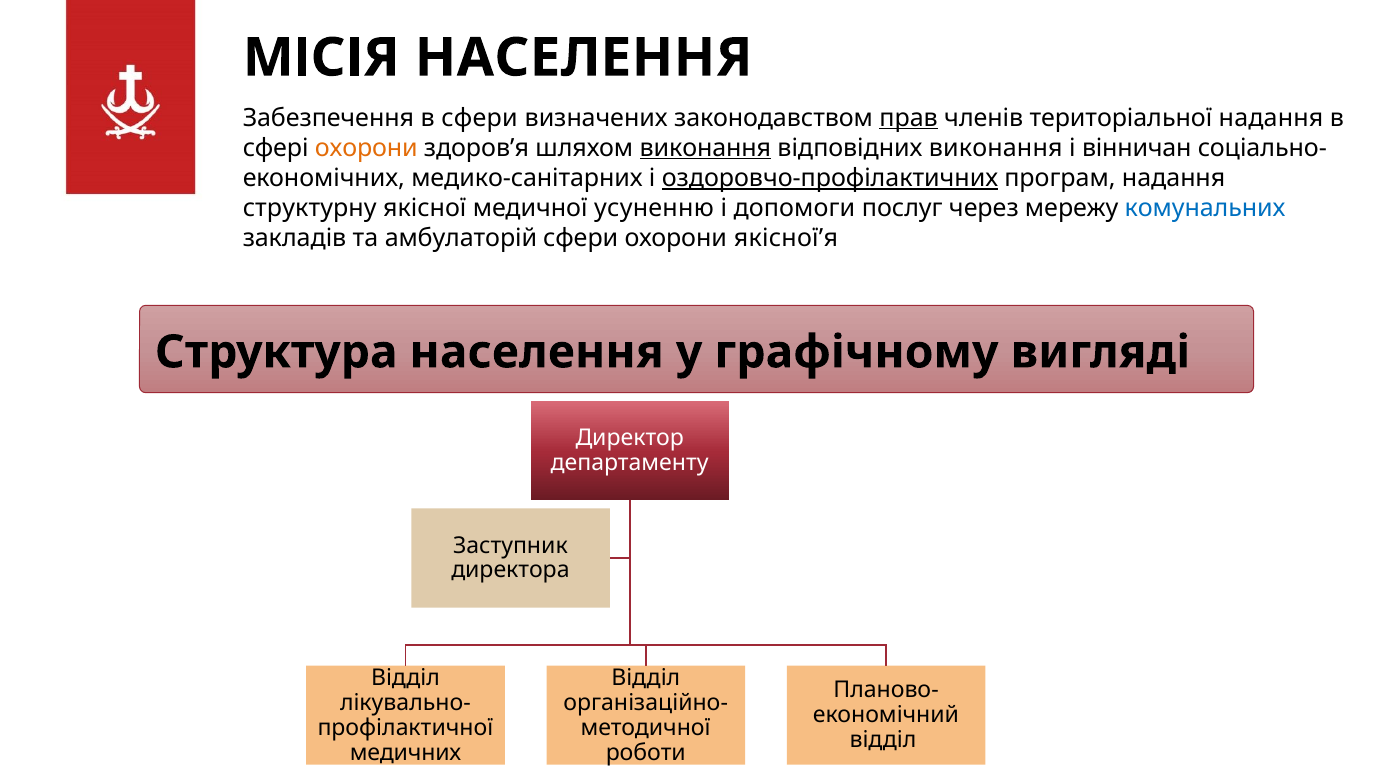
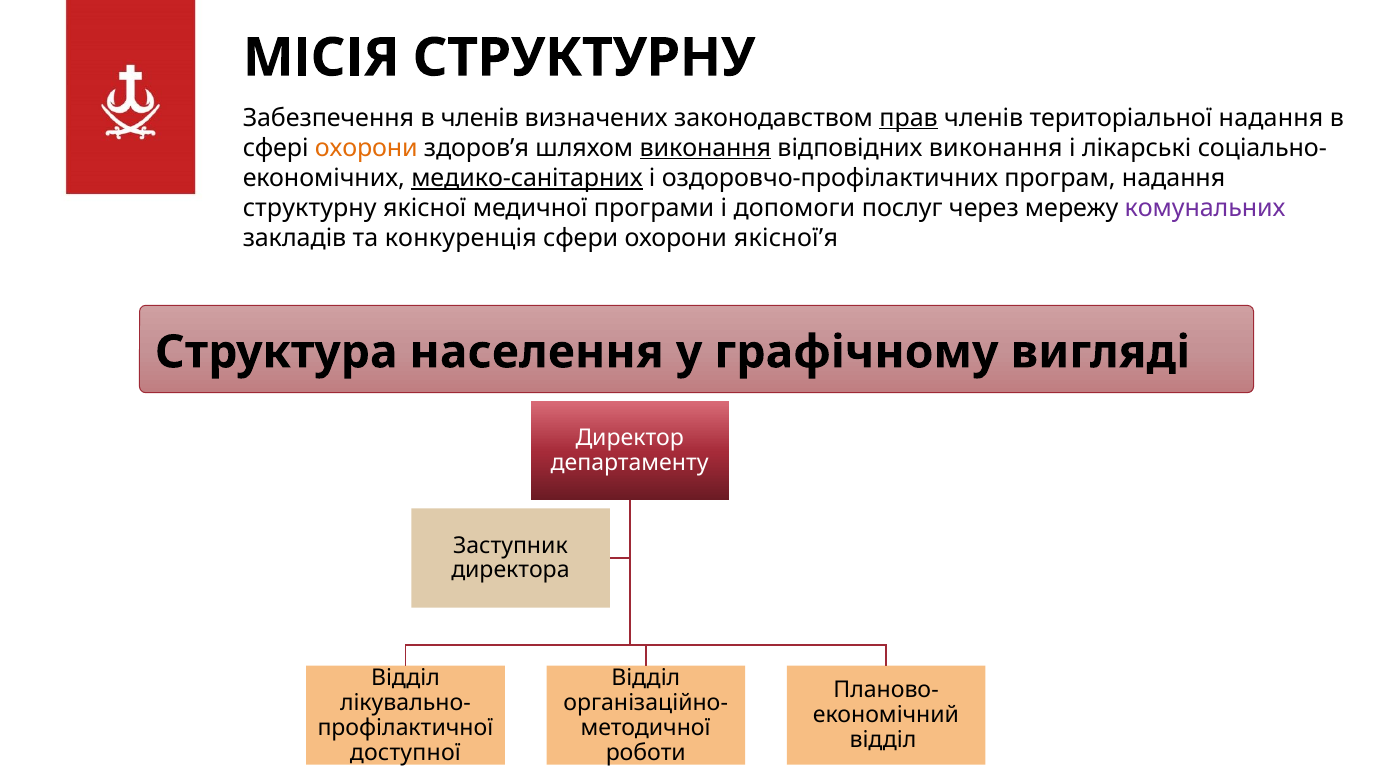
МІСІЯ НАСЕЛЕННЯ: НАСЕЛЕННЯ -> СТРУКТУРНУ (584, 58)
в сфери: сфери -> членів (480, 118)
вінничан: вінничан -> лікарські (1137, 148)
медико-санітарних underline: none -> present (527, 178)
оздоровчо-профілактичних underline: present -> none (830, 178)
усуненню: усуненню -> програми (654, 208)
комунальних colour: blue -> purple (1205, 208)
амбулаторій: амбулаторій -> конкуренція (461, 238)
медичних: медичних -> доступної (405, 753)
